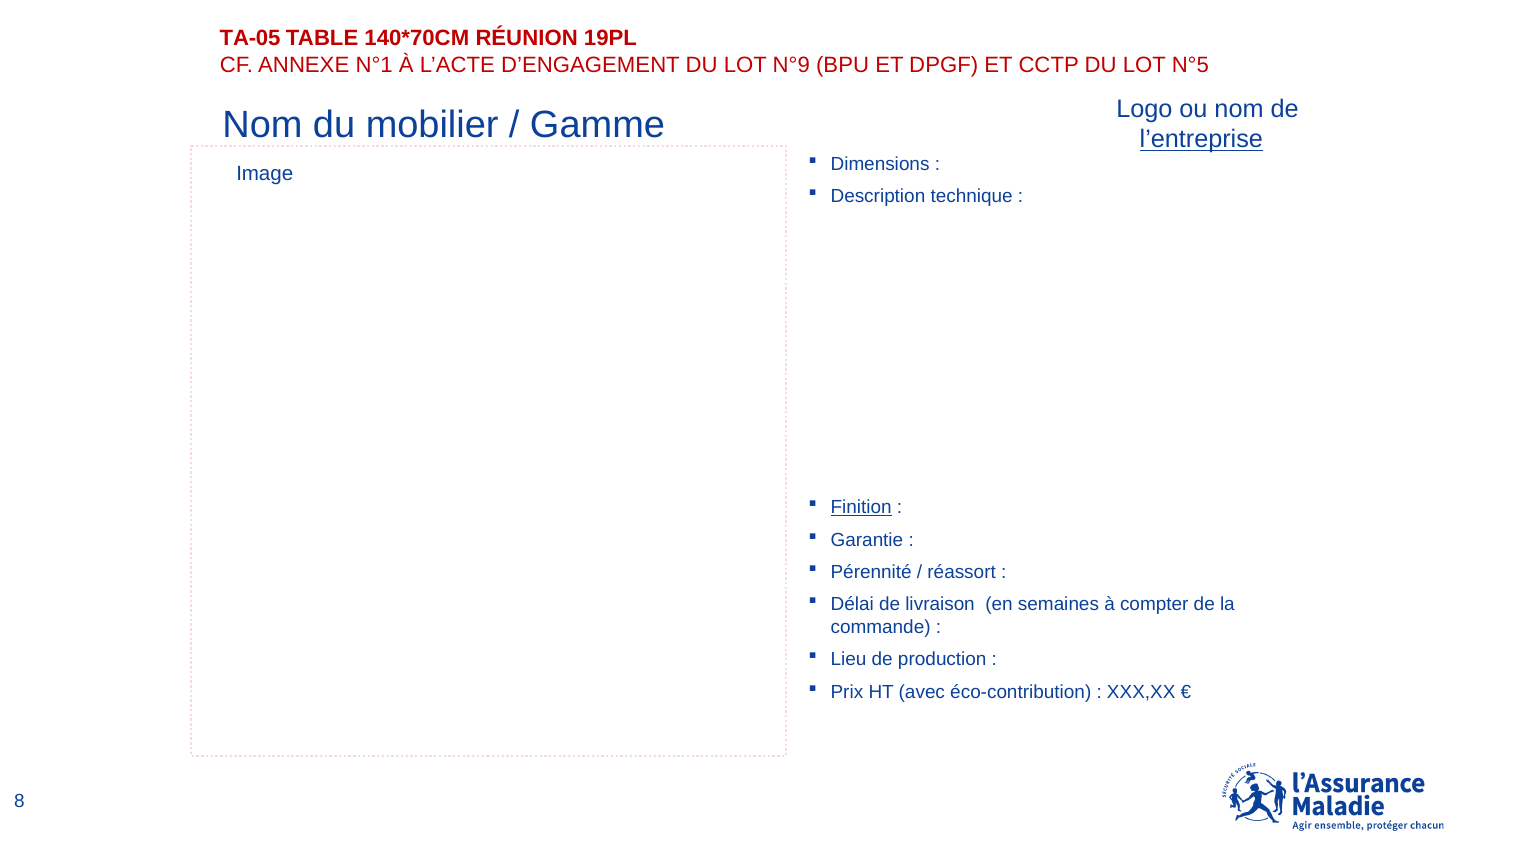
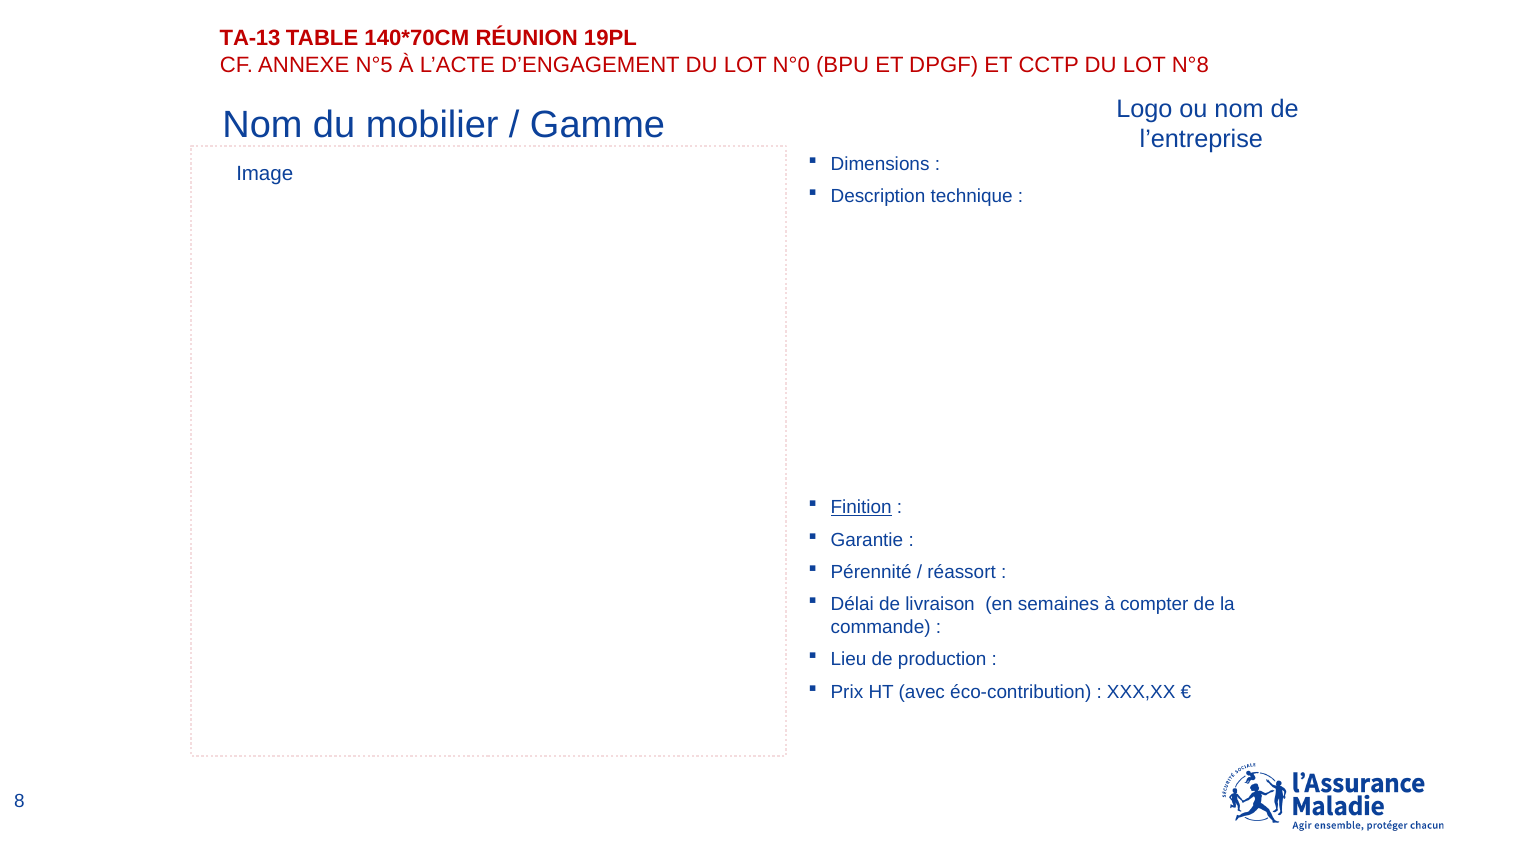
TA-05: TA-05 -> TA-13 (250, 39)
N°1: N°1 -> N°5 (374, 65)
N°9: N°9 -> N°0 (791, 65)
N°5: N°5 -> N°8 (1190, 65)
l’entreprise underline: present -> none (1201, 140)
